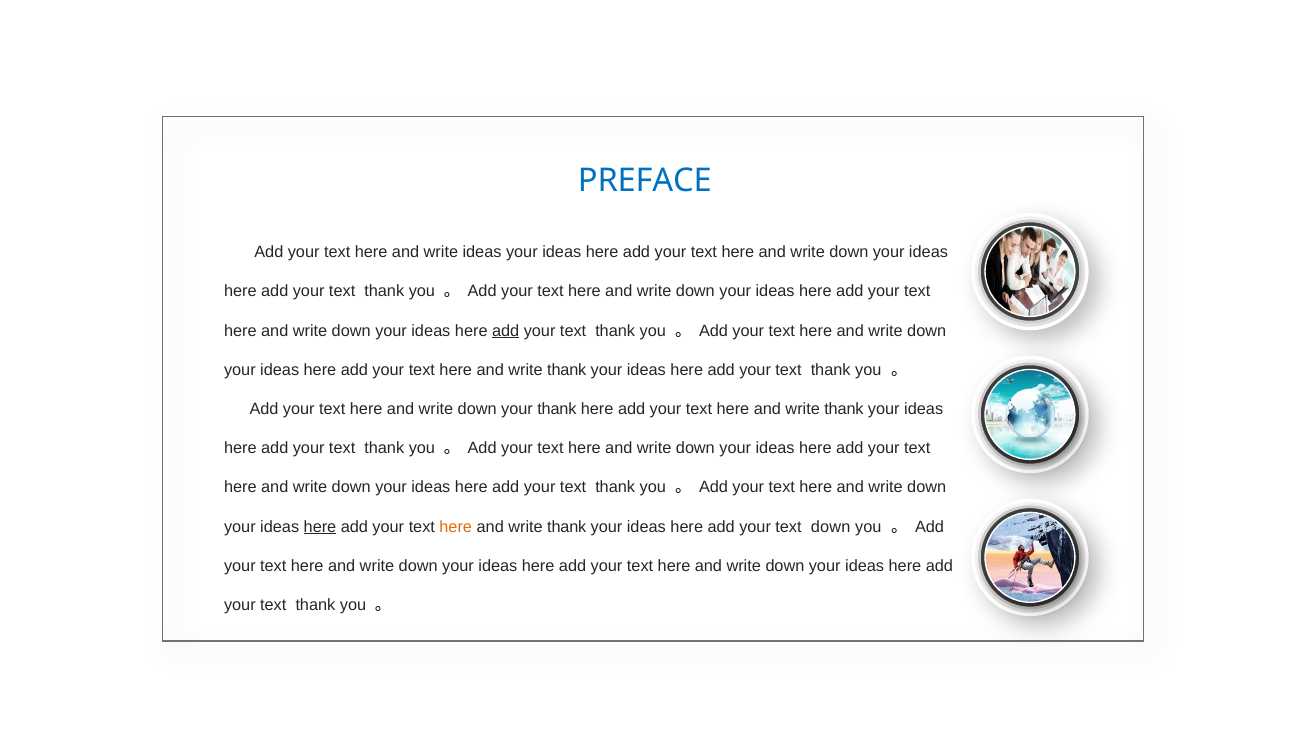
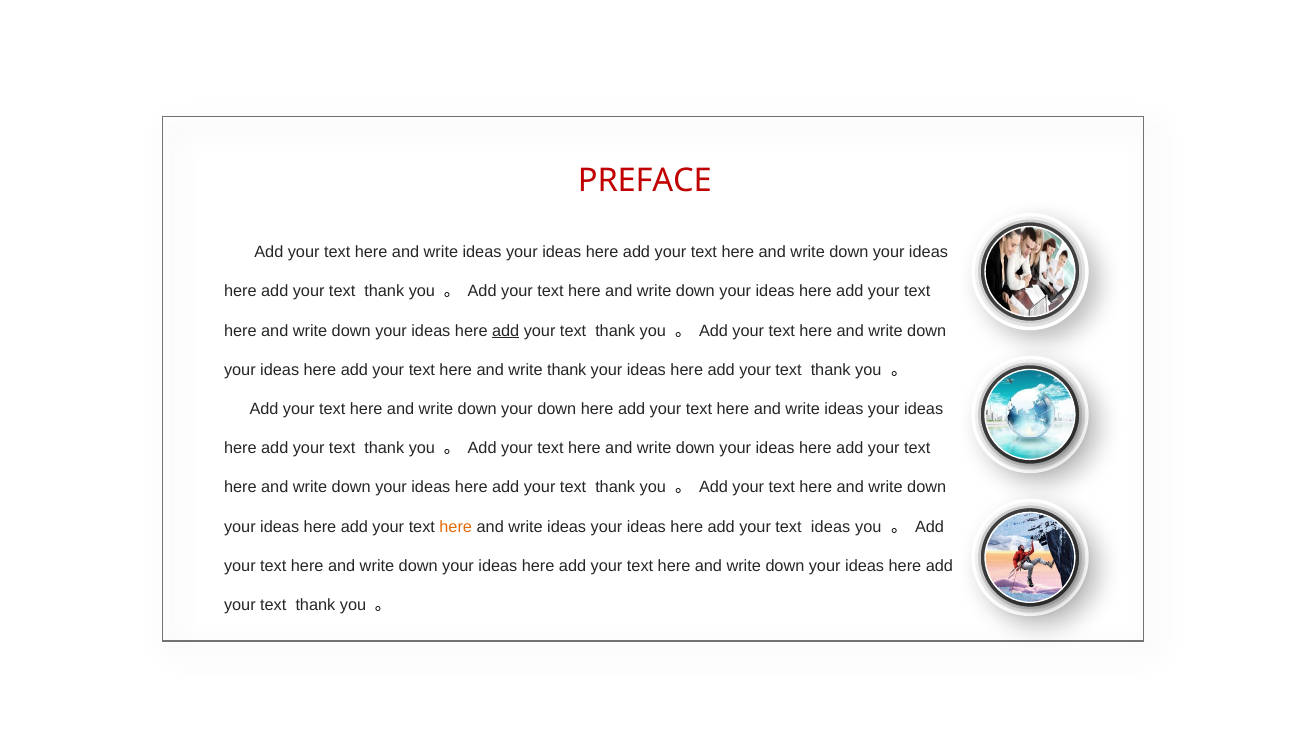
PREFACE colour: blue -> red (645, 180)
your thank: thank -> down (557, 409)
thank: thank -> ideas (844, 409)
here underline: present -> none (320, 526)
thank: thank -> ideas (567, 526)
text down: down -> ideas (831, 526)
